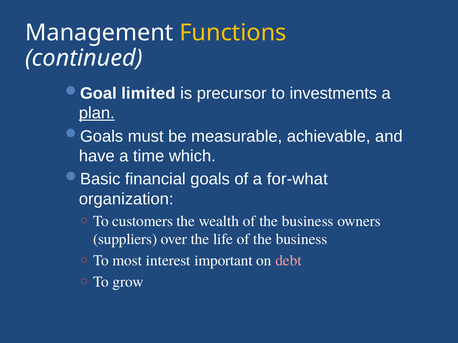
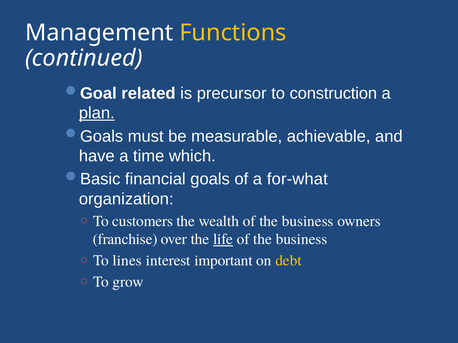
limited: limited -> related (148, 93)
investments: investments -> construction (333, 93)
suppliers: suppliers -> franchise (125, 240)
life underline: none -> present (223, 240)
most: most -> lines (127, 261)
debt colour: pink -> yellow (288, 261)
